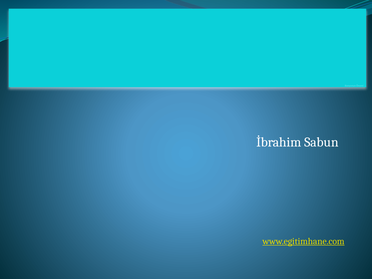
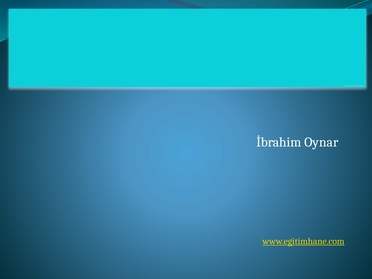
Sabun: Sabun -> Oynar (321, 142)
